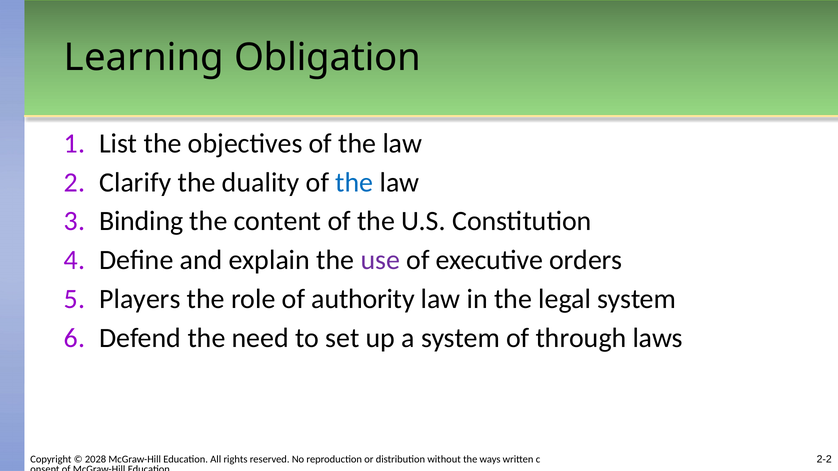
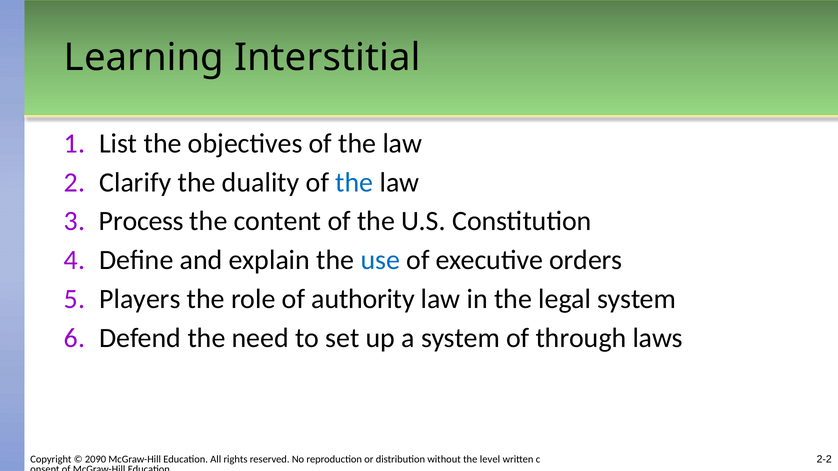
Obligation: Obligation -> Interstitial (327, 58)
Binding: Binding -> Process (141, 221)
use colour: purple -> blue (380, 260)
2028: 2028 -> 2090 (96, 459)
ways: ways -> level (490, 459)
